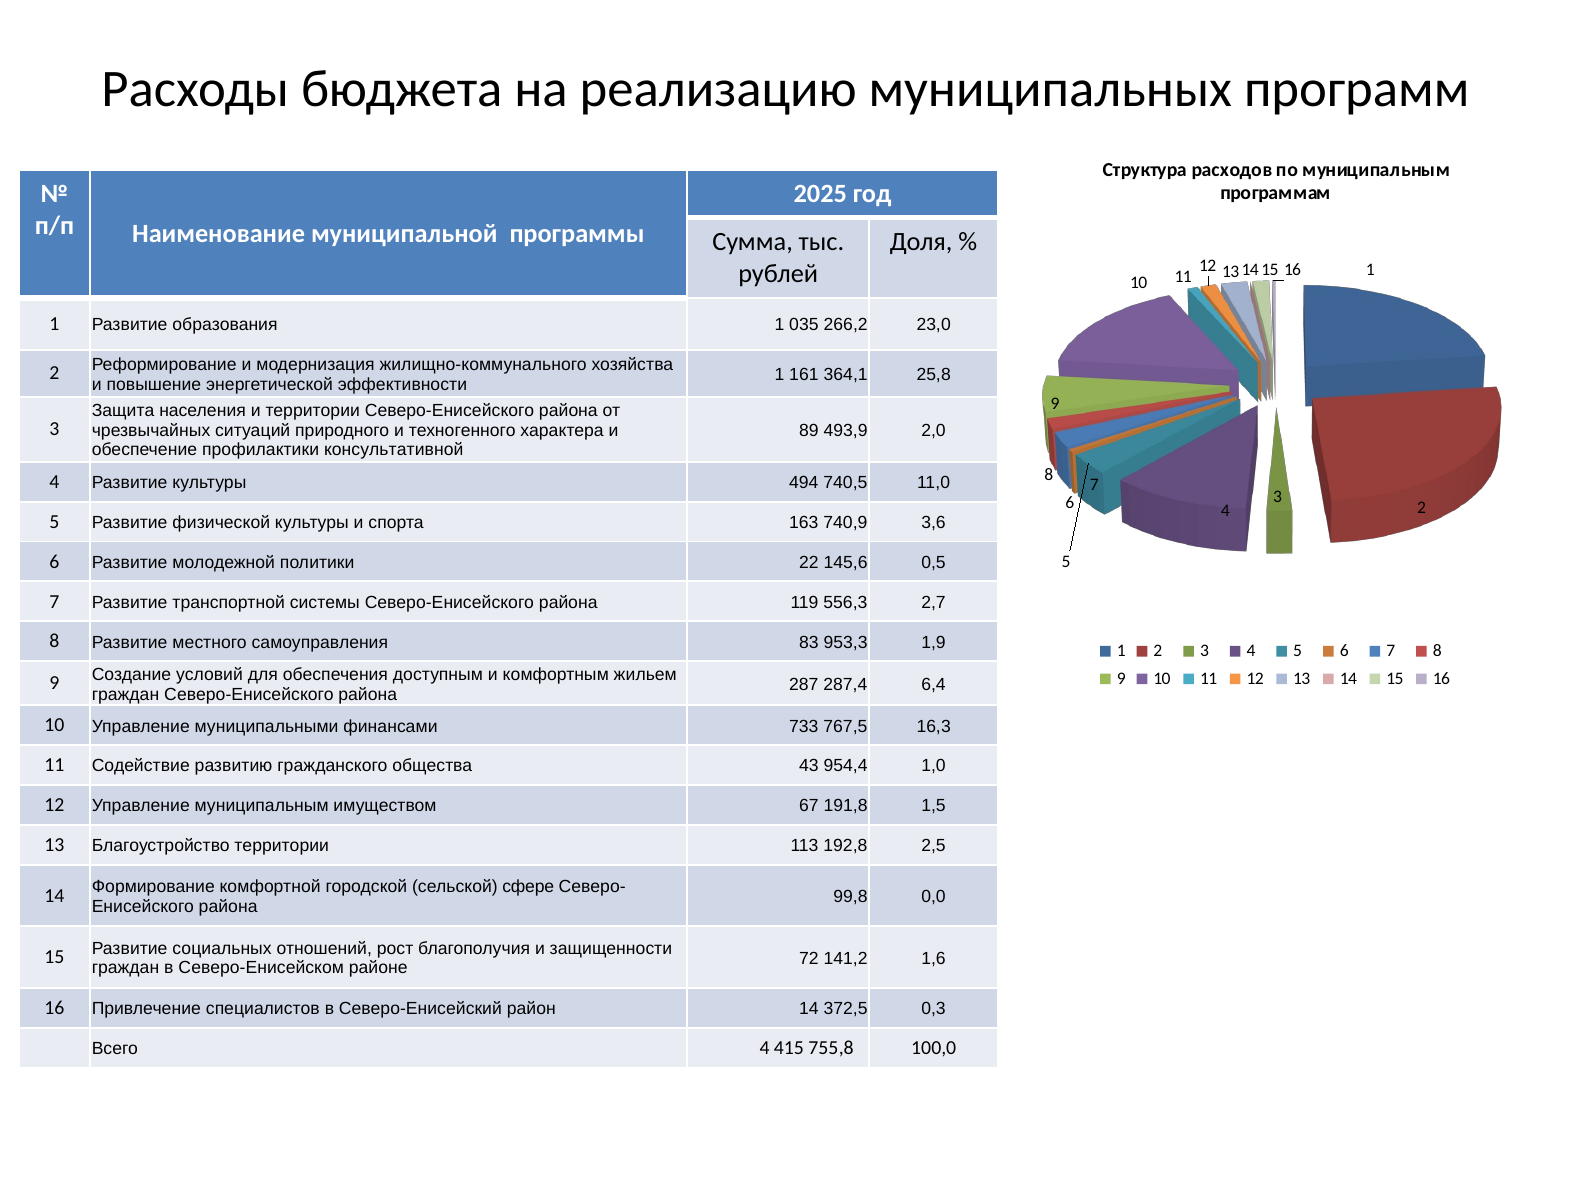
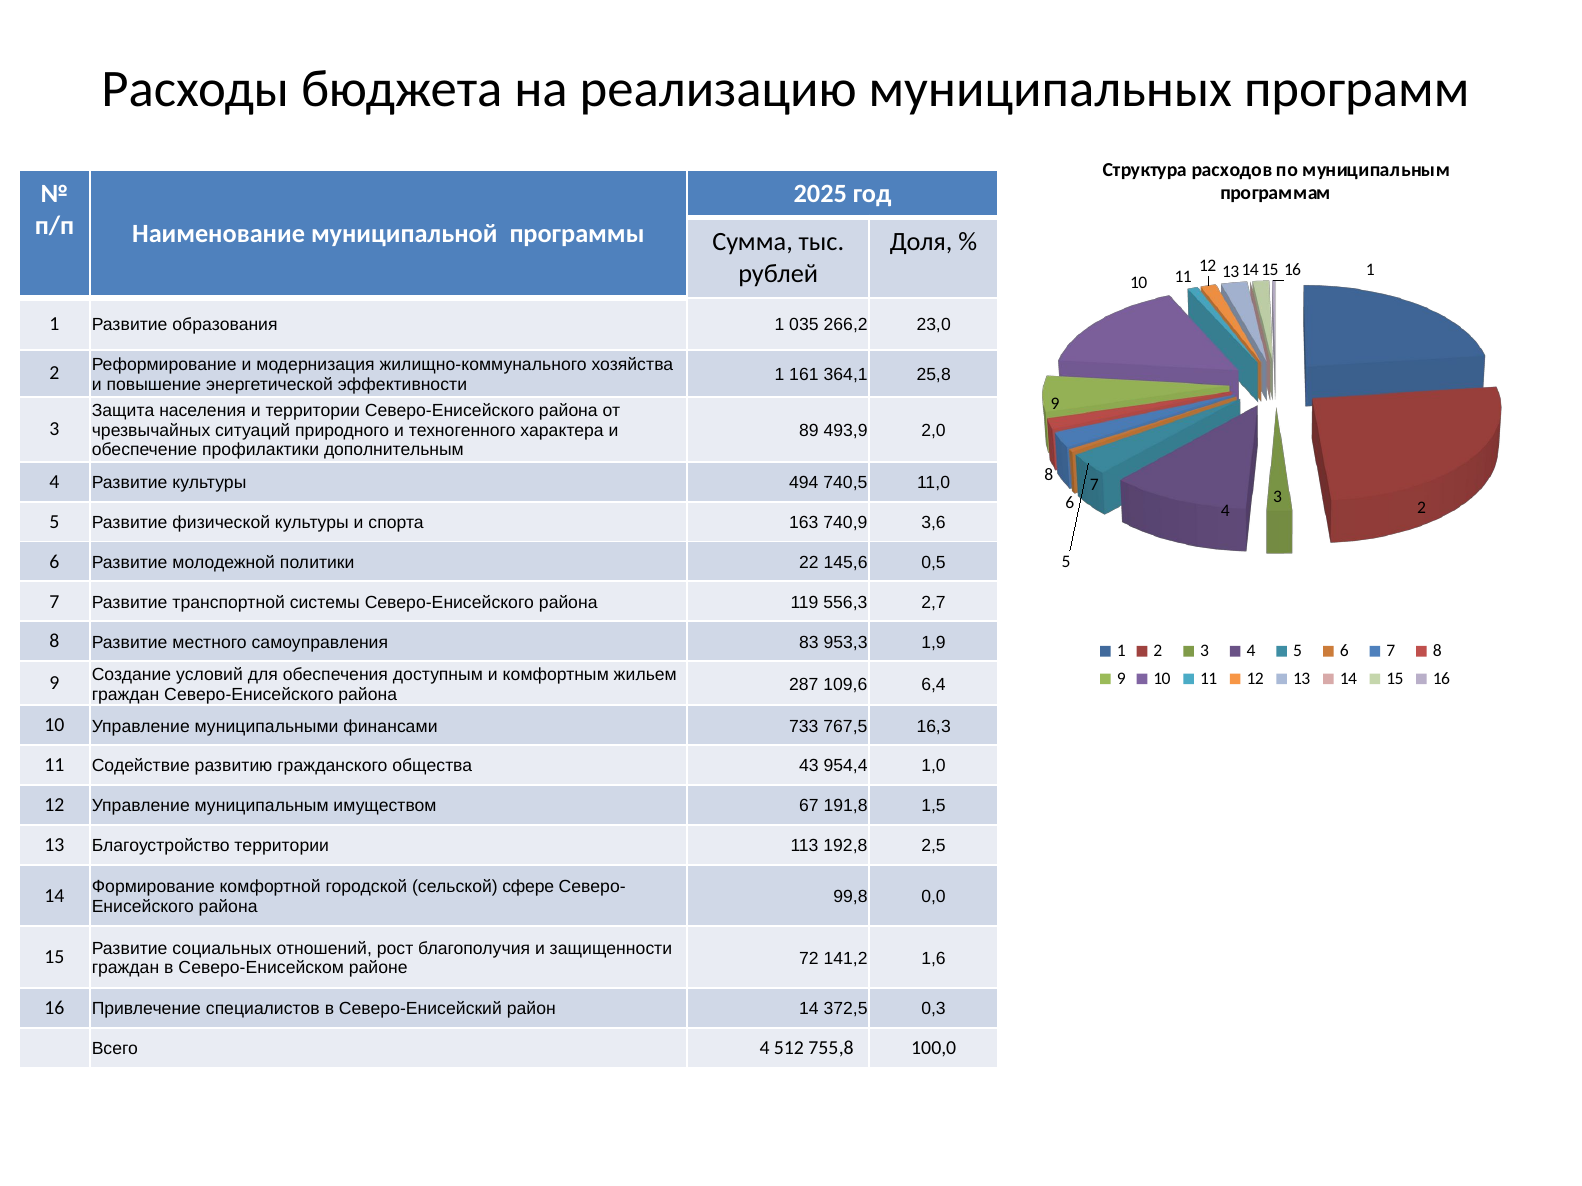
консультативной: консультативной -> дополнительным (394, 450)
287,4: 287,4 -> 109,6 (845, 685)
415: 415 -> 512 (789, 1048)
